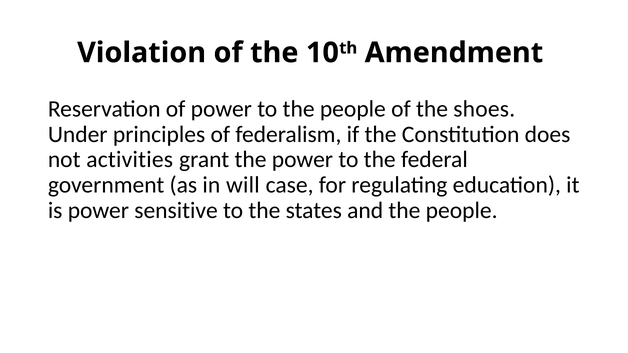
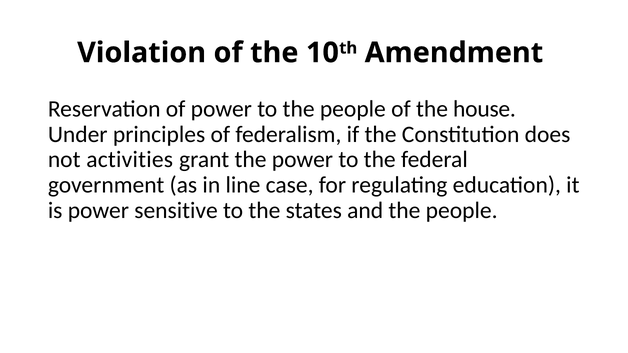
shoes: shoes -> house (484, 109)
will: will -> line (243, 185)
